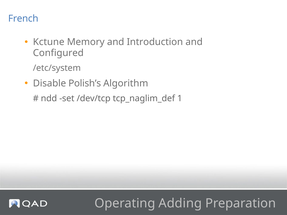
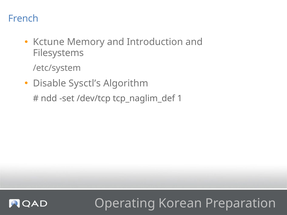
Configured: Configured -> Filesystems (58, 53)
Polish’s: Polish’s -> Sysctl’s (85, 83)
Adding: Adding -> Korean (180, 204)
